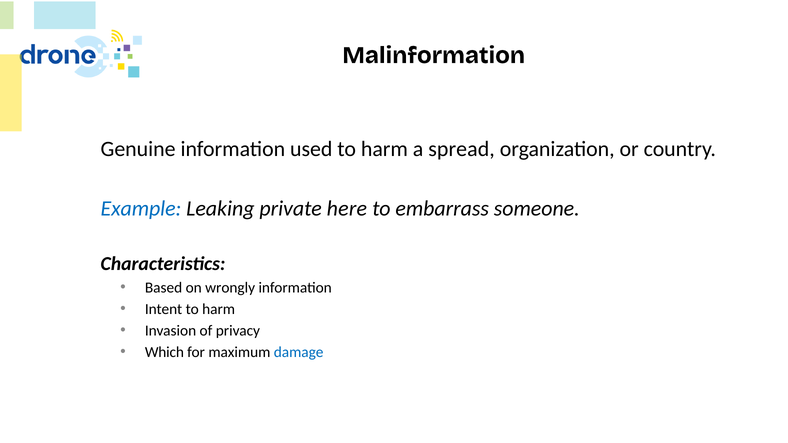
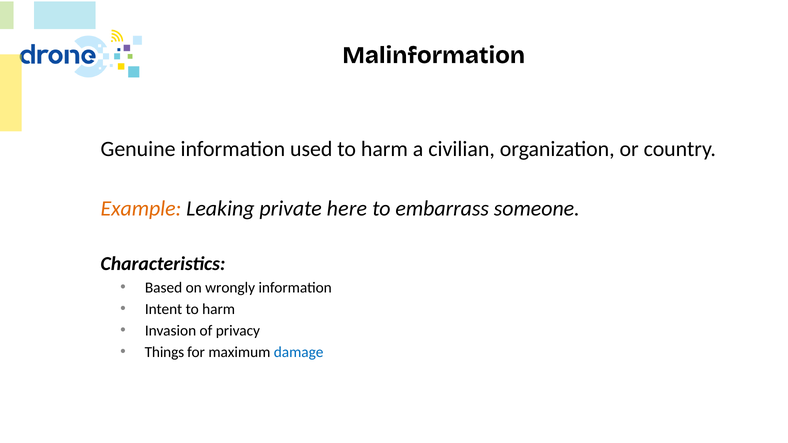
spread: spread -> civilian (462, 149)
Example colour: blue -> orange (141, 209)
Which: Which -> Things (164, 352)
